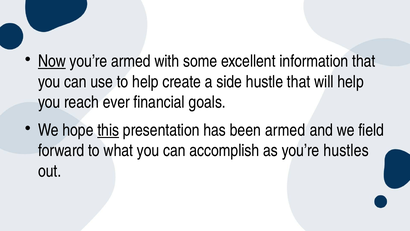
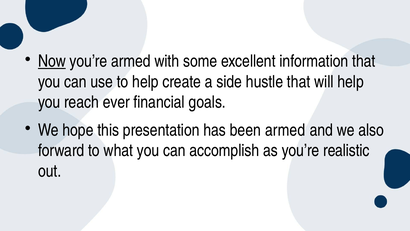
this underline: present -> none (108, 130)
field: field -> also (371, 130)
hustles: hustles -> realistic (346, 150)
